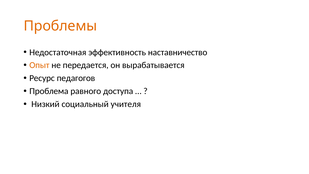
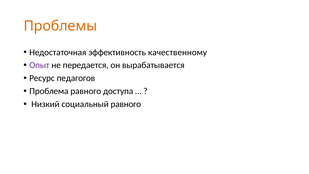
наставничество: наставничество -> качественному (178, 52)
Опыт colour: orange -> purple (39, 65)
социальный учителя: учителя -> равного (126, 104)
